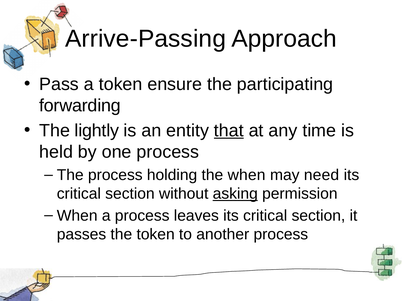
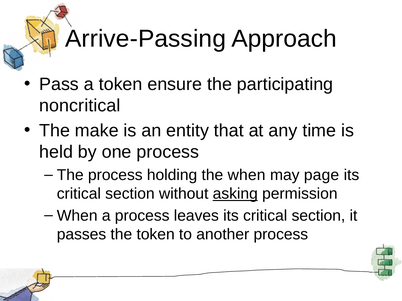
forwarding: forwarding -> noncritical (80, 106)
lightly: lightly -> make (97, 131)
that underline: present -> none (229, 131)
need: need -> page (322, 175)
